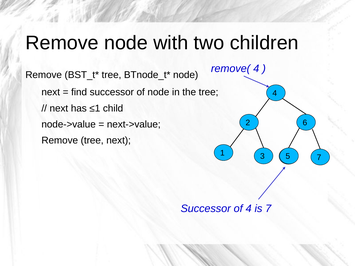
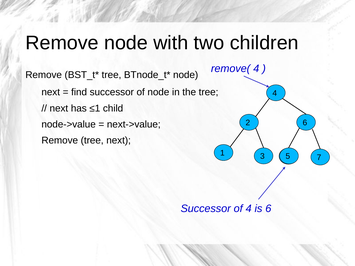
is 7: 7 -> 6 (268, 209)
